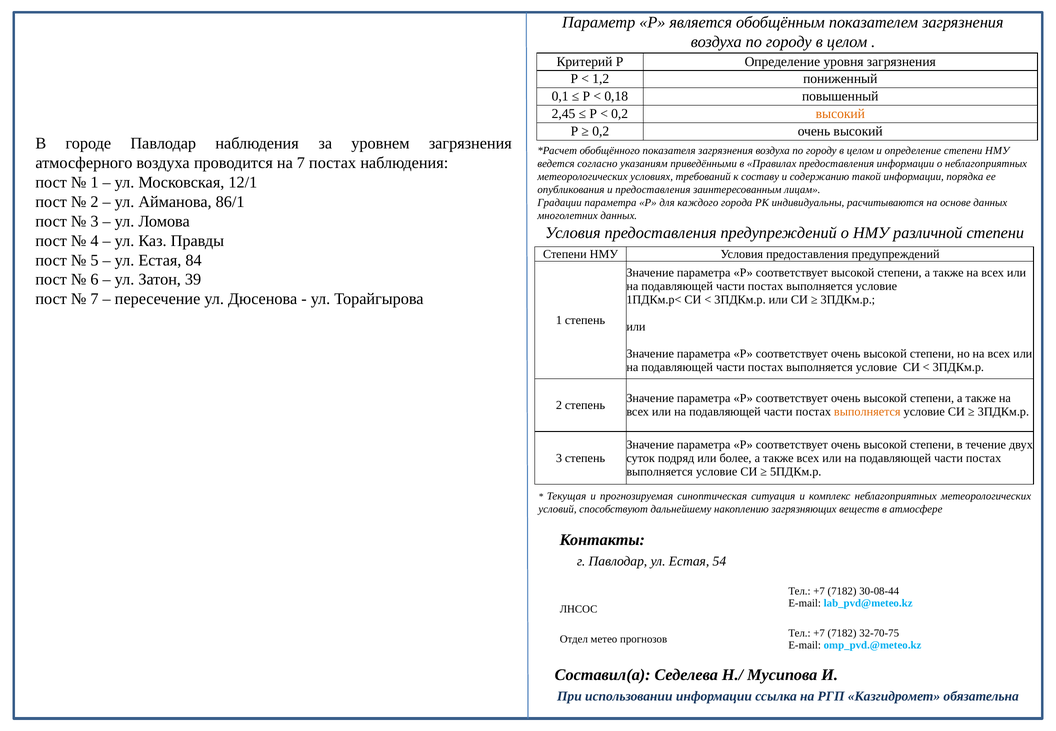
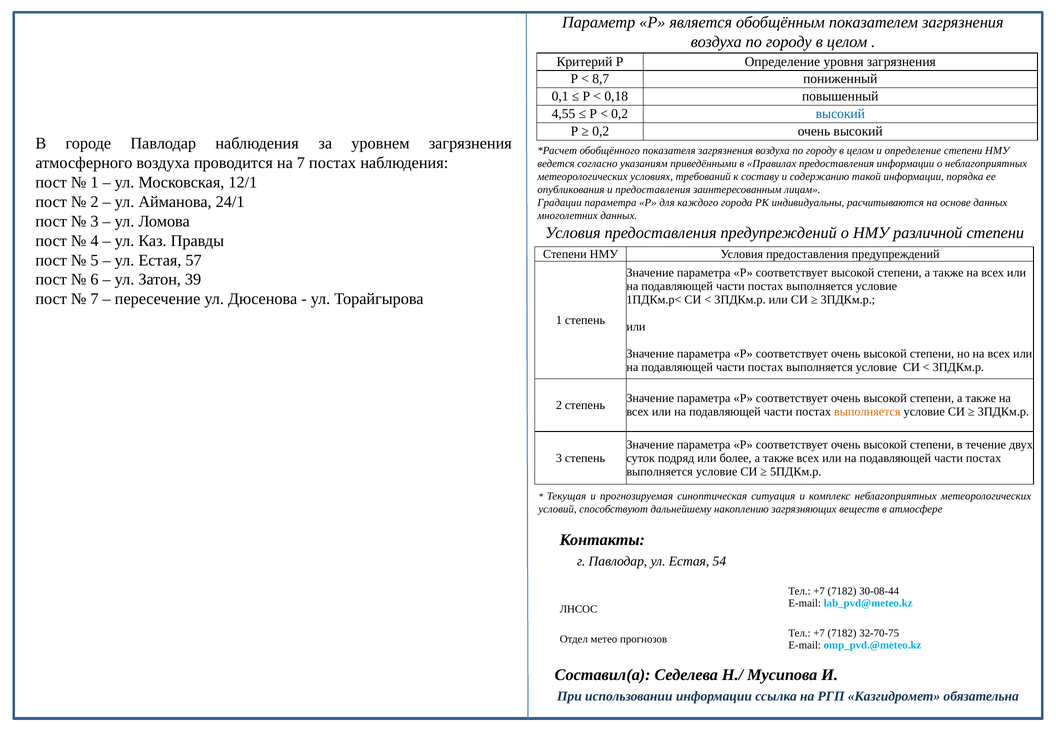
1,2: 1,2 -> 8,7 (601, 79)
2,45: 2,45 -> 4,55 (564, 114)
высокий colour: orange -> blue (840, 114)
86/1: 86/1 -> 24/1 (230, 202)
84: 84 -> 57 (194, 260)
